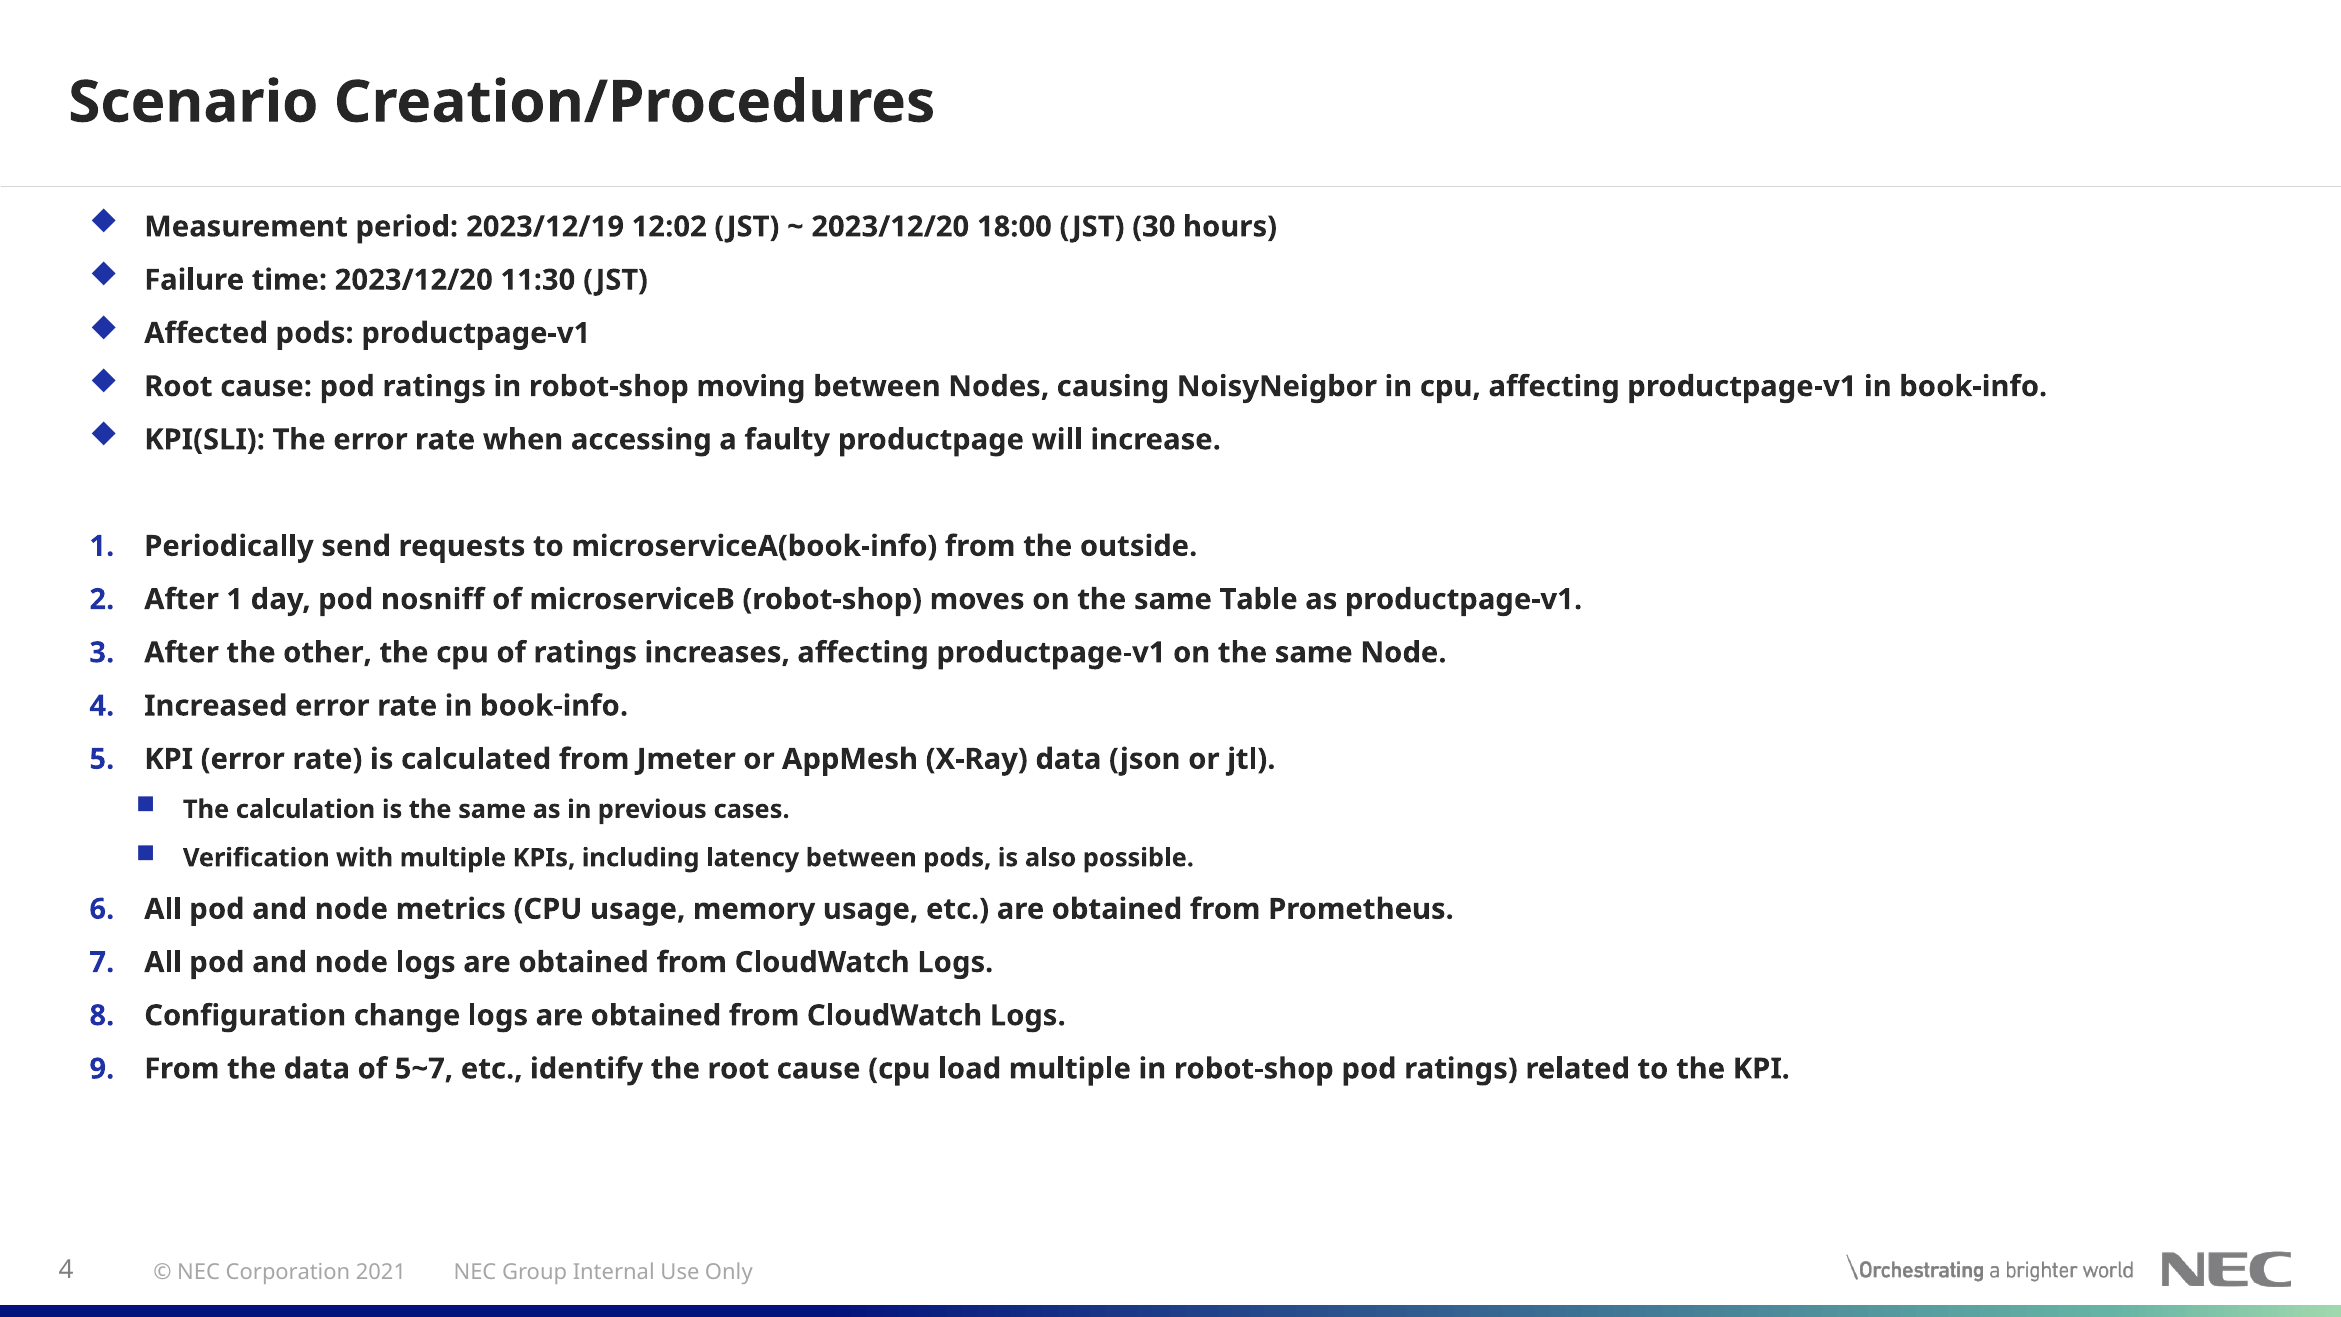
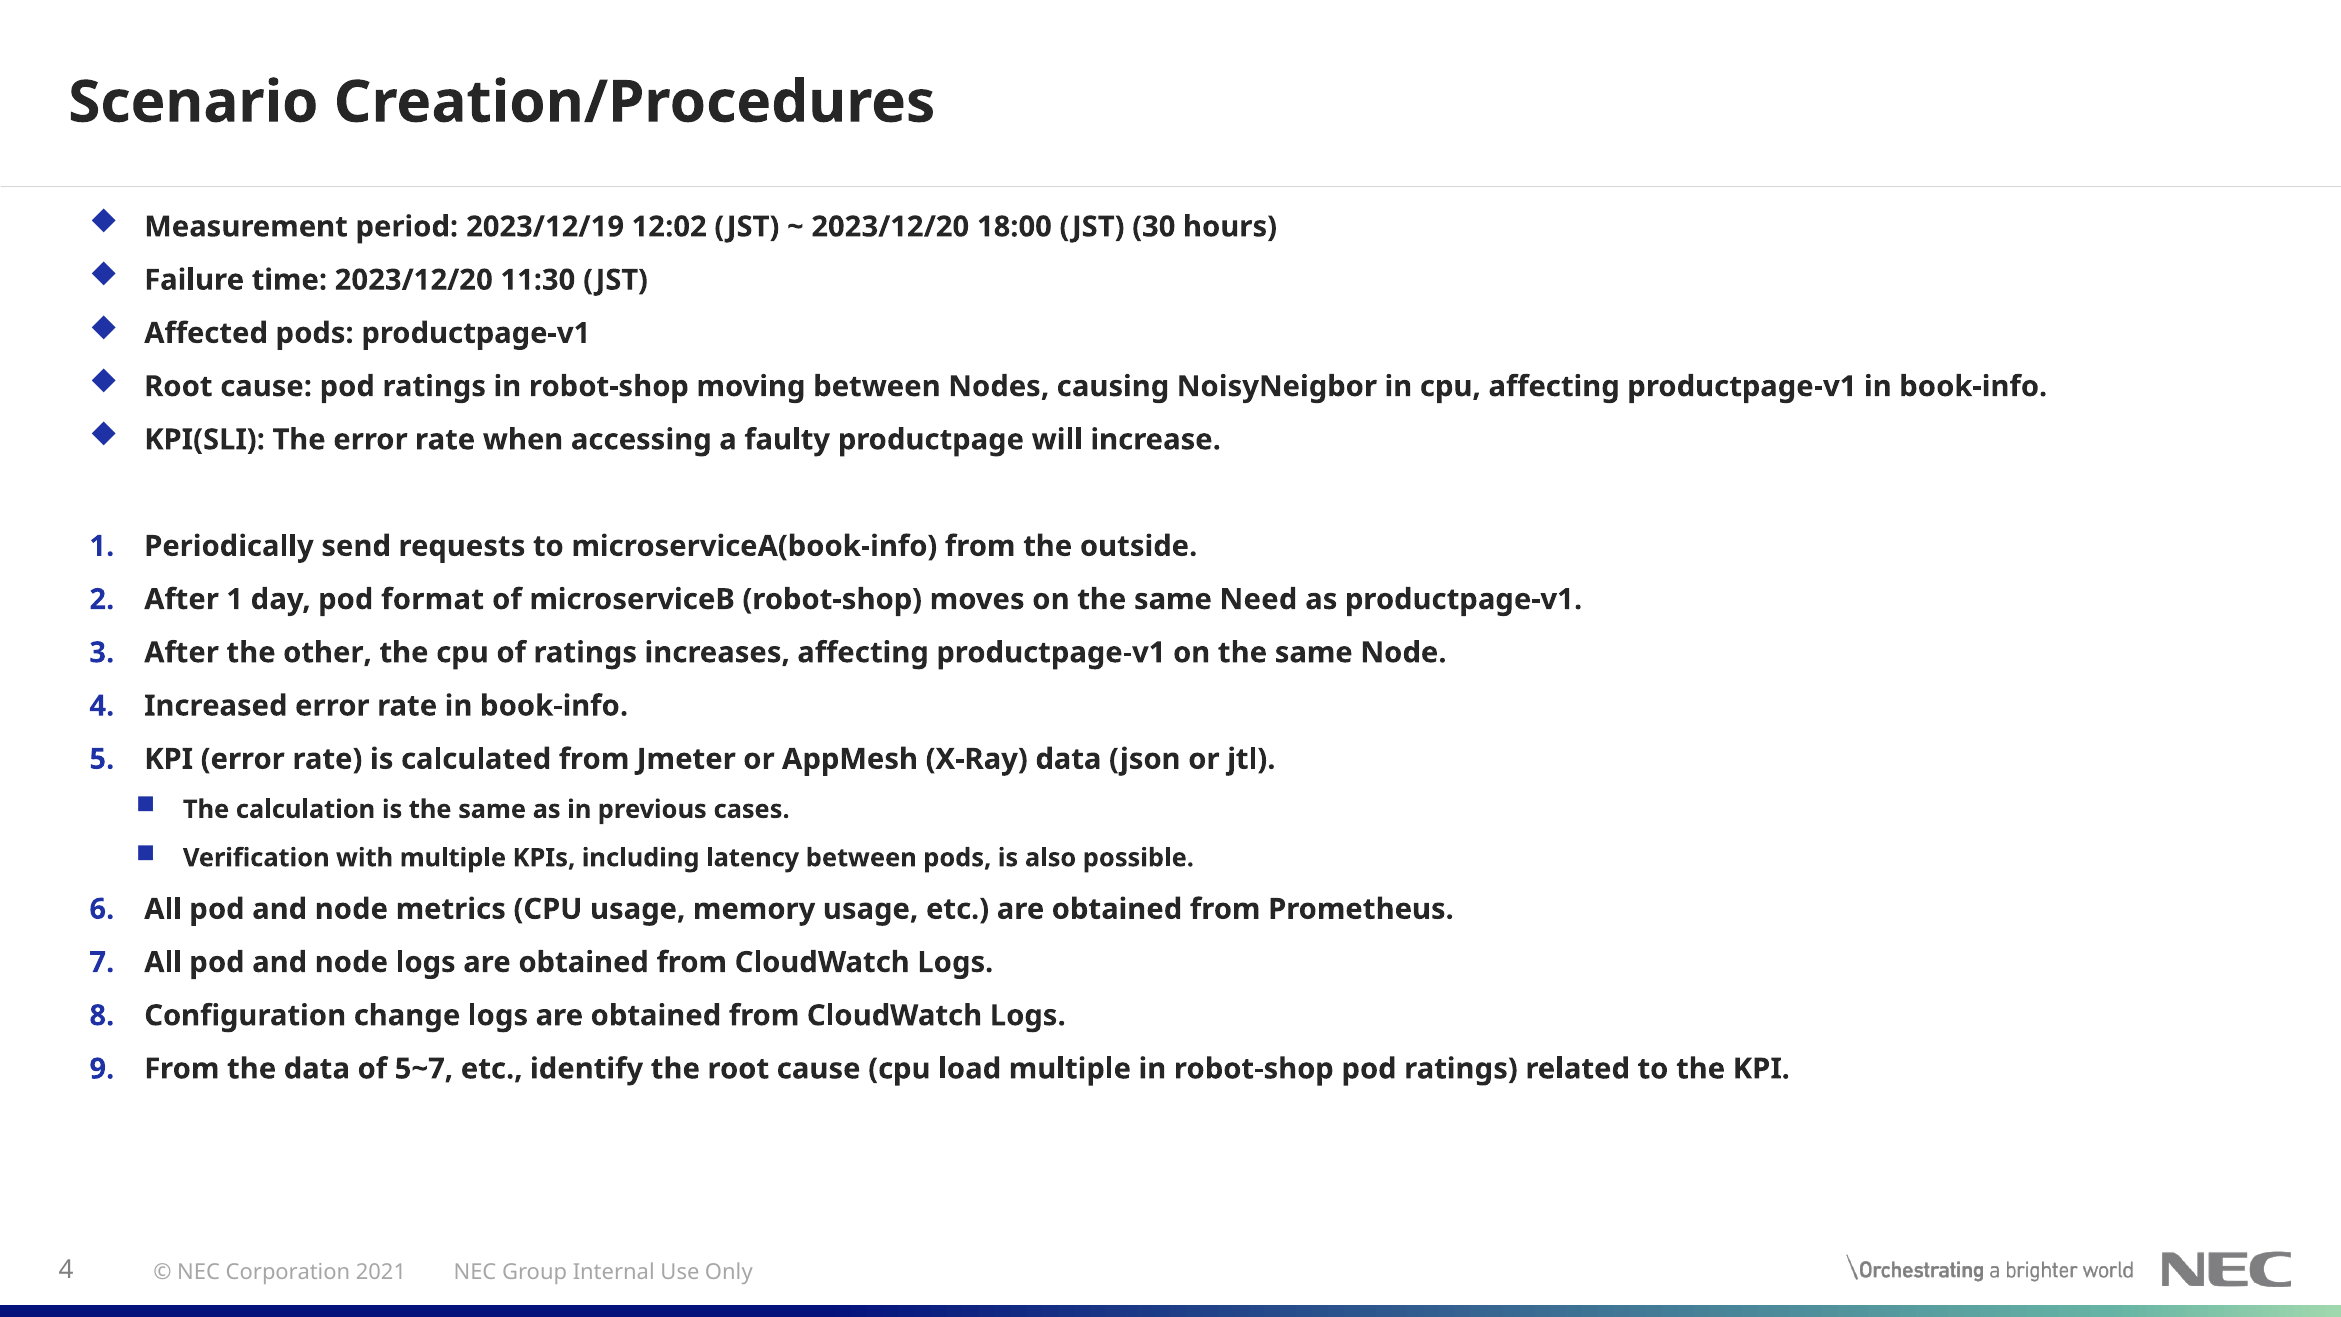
nosniff: nosniff -> format (433, 599)
Table: Table -> Need (1258, 599)
